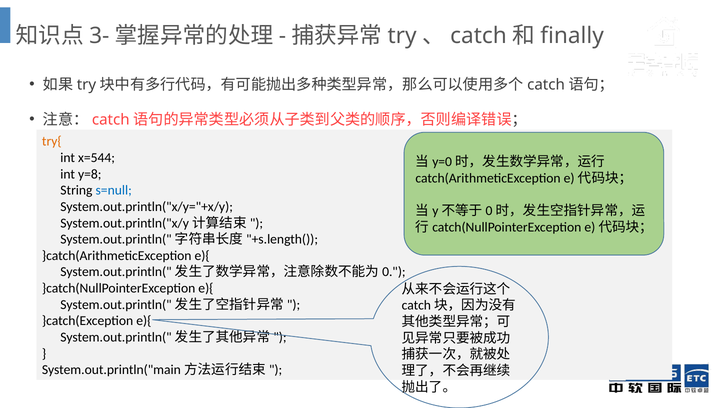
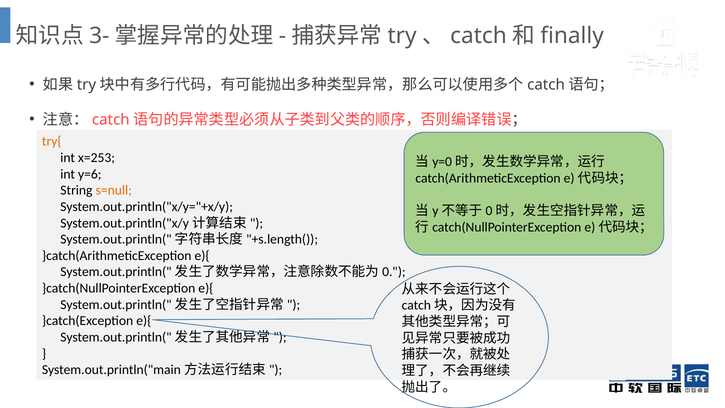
x=544: x=544 -> x=253 (96, 158)
y=8: y=8 -> y=6 (90, 174)
s=null colour: blue -> orange (114, 190)
